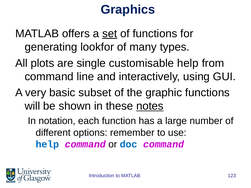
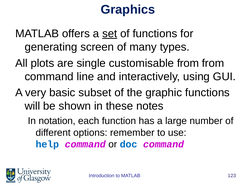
lookfor: lookfor -> screen (97, 47)
customisable help: help -> from (188, 63)
notes underline: present -> none (150, 106)
